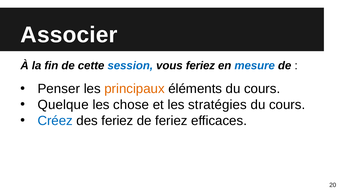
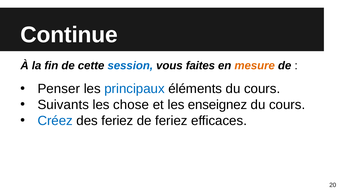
Associer: Associer -> Continue (69, 35)
vous feriez: feriez -> faites (200, 65)
mesure colour: blue -> orange (255, 65)
principaux colour: orange -> blue (135, 89)
Quelque: Quelque -> Suivants (63, 105)
stratégies: stratégies -> enseignez (218, 105)
